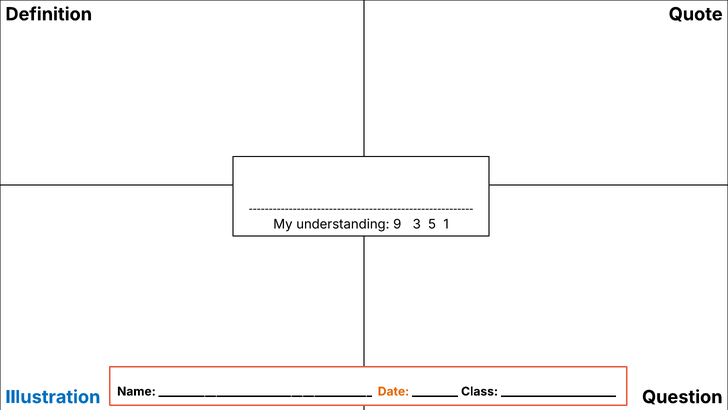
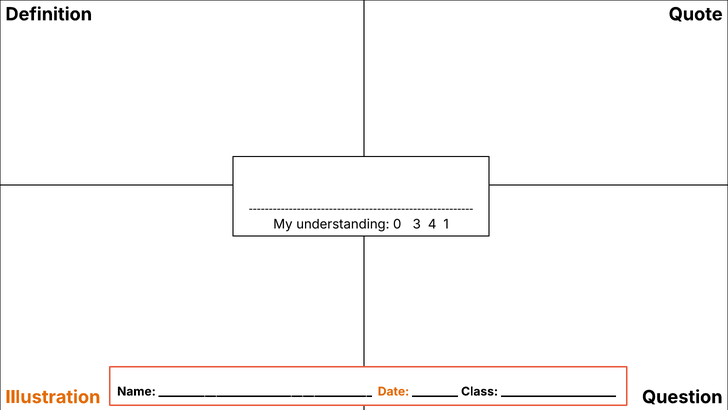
9: 9 -> 0 (397, 224)
5: 5 -> 4 (432, 224)
Illustration colour: blue -> orange (53, 397)
